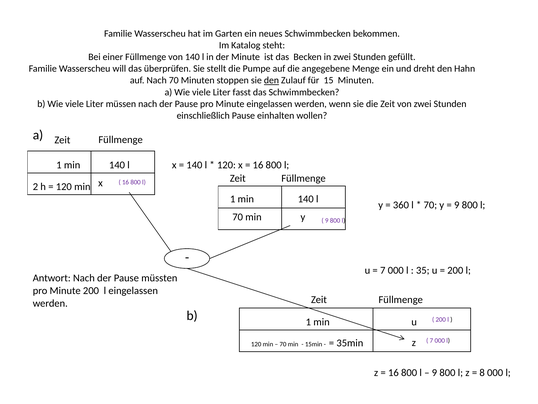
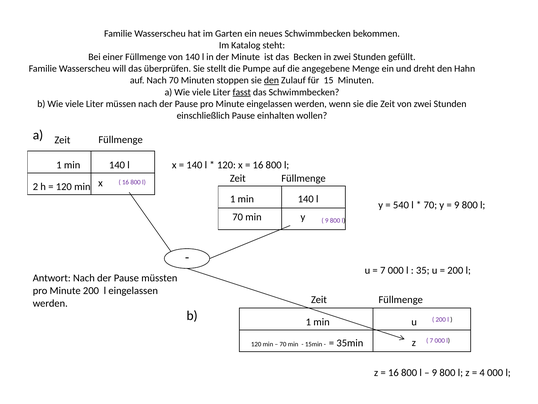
fasst underline: none -> present (242, 92)
360: 360 -> 540 (401, 205)
8: 8 -> 4 (482, 372)
